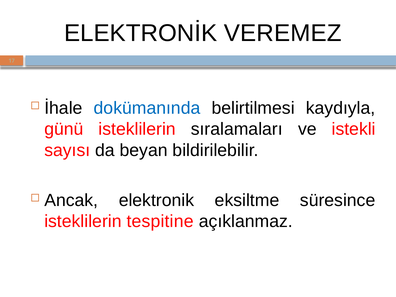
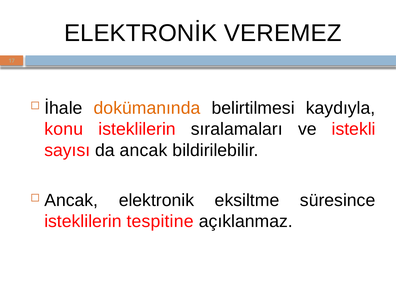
dokümanında colour: blue -> orange (147, 108)
günü: günü -> konu (64, 129)
da beyan: beyan -> ancak (144, 150)
